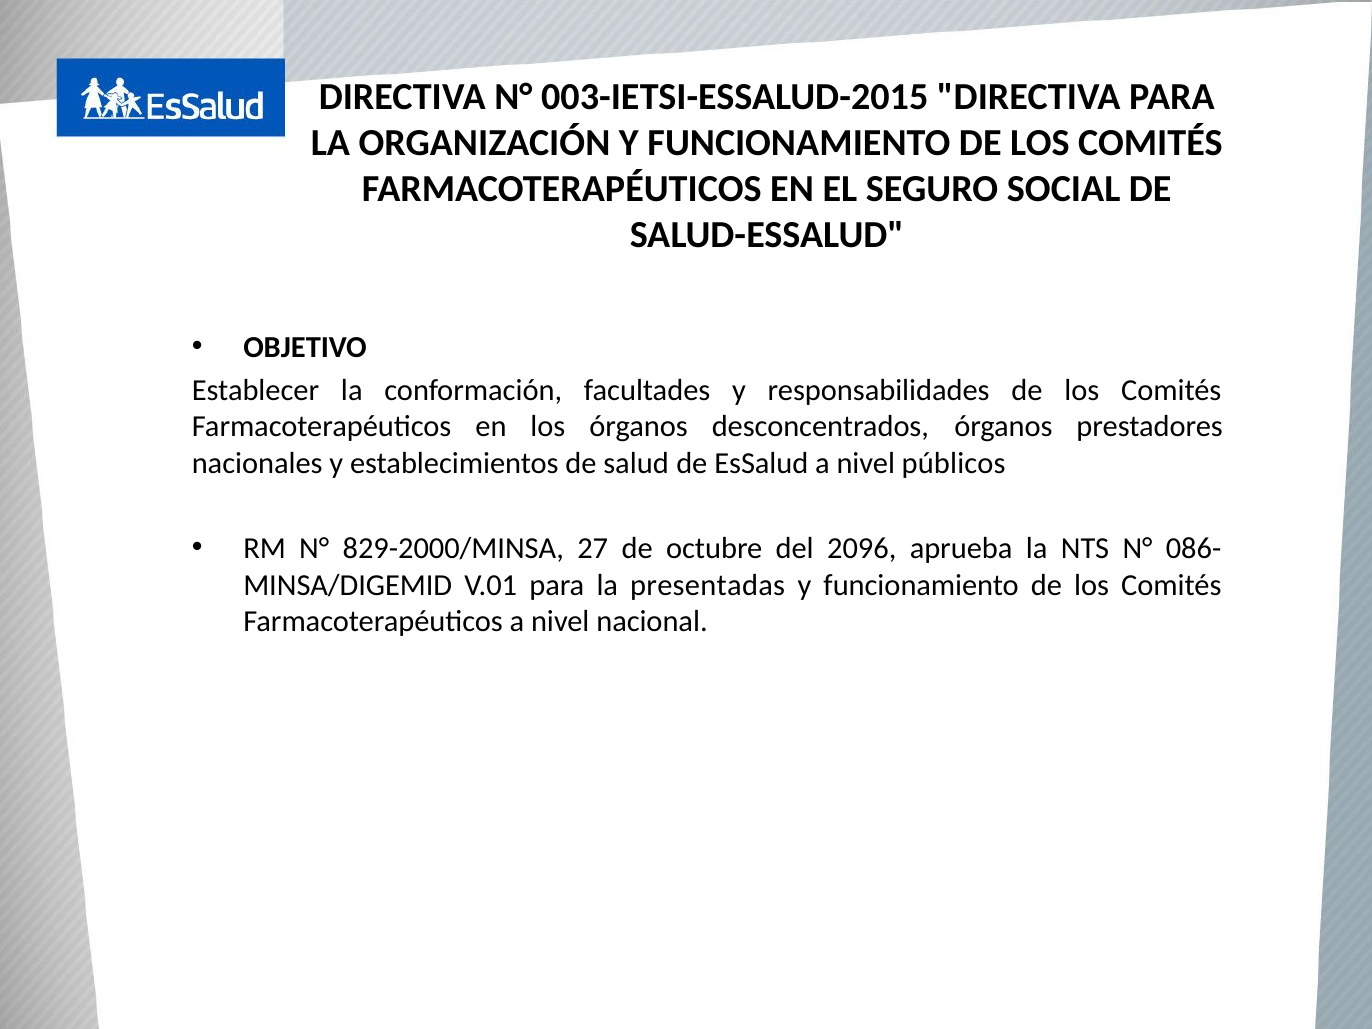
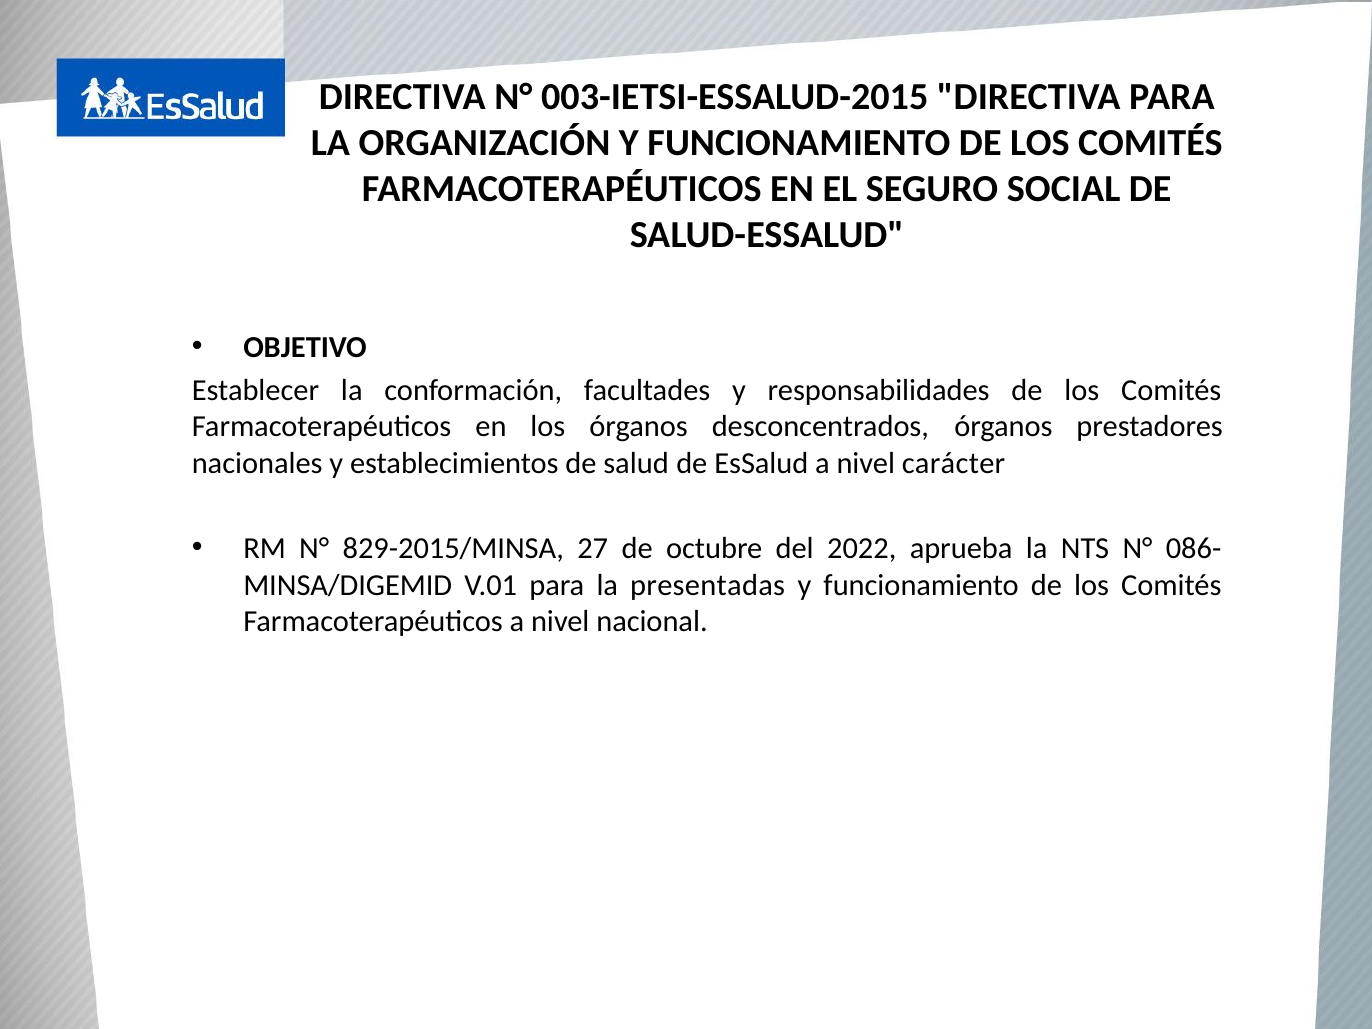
públicos: públicos -> carácter (954, 463)
829-2000/MINSA: 829-2000/MINSA -> 829-2015/MINSA (453, 548)
2096: 2096 -> 2022 (862, 548)
